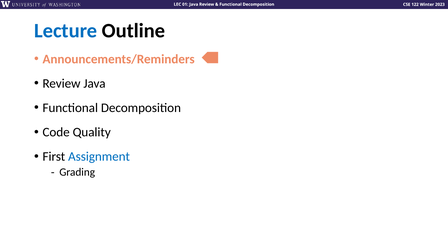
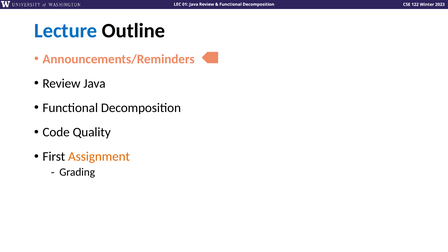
Assignment colour: blue -> orange (99, 157)
